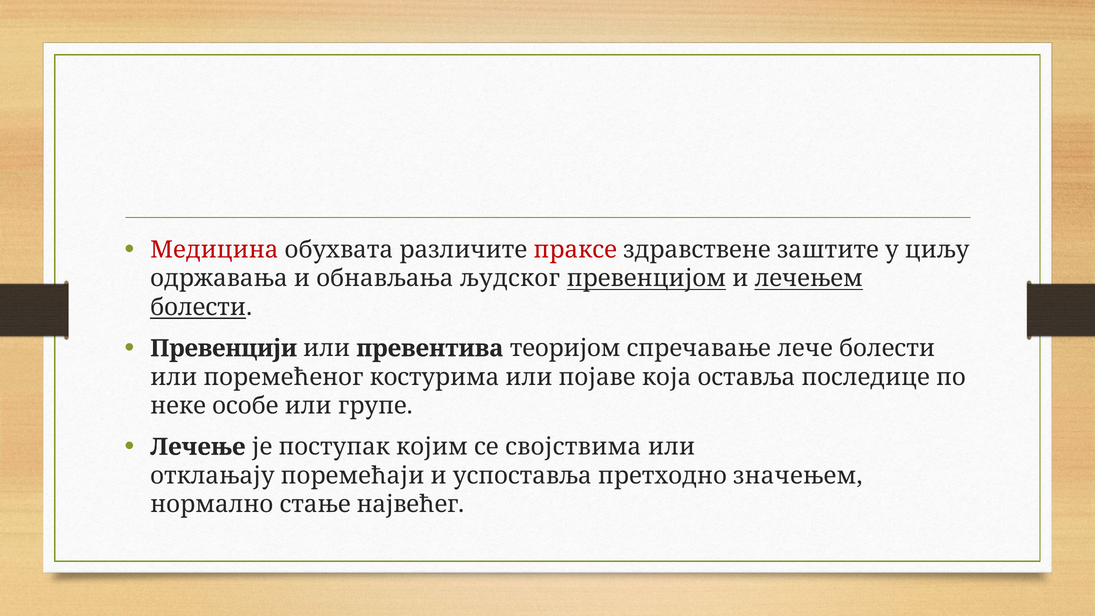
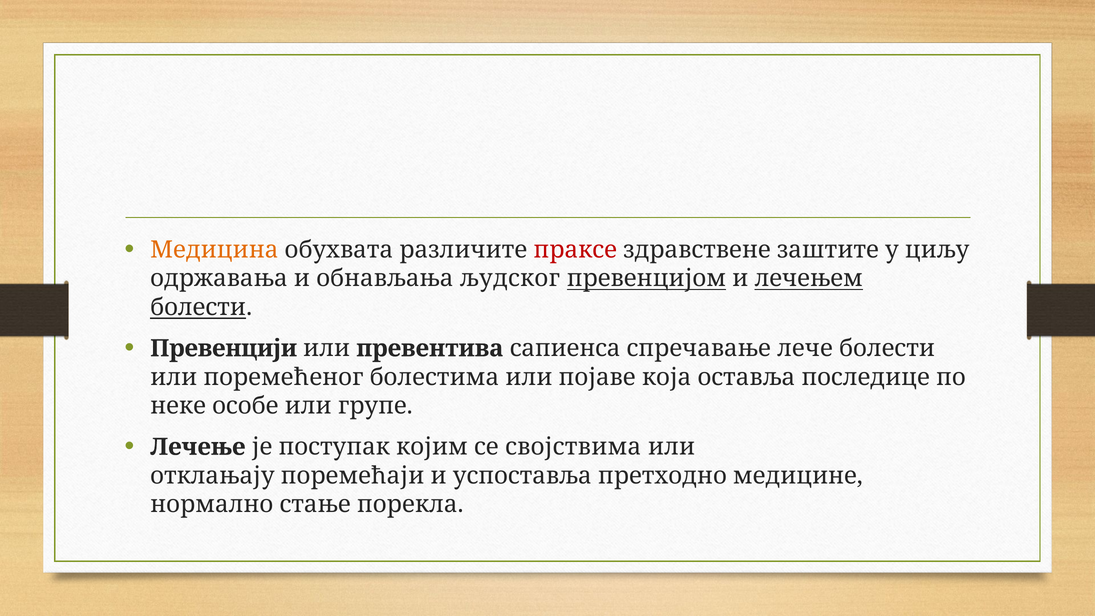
Медицина colour: red -> orange (214, 250)
теоријом: теоријом -> сапиенса (565, 348)
костурима: костурима -> болестима (434, 377)
значењем: значењем -> медицине (798, 476)
највећег: највећег -> порекла (410, 504)
